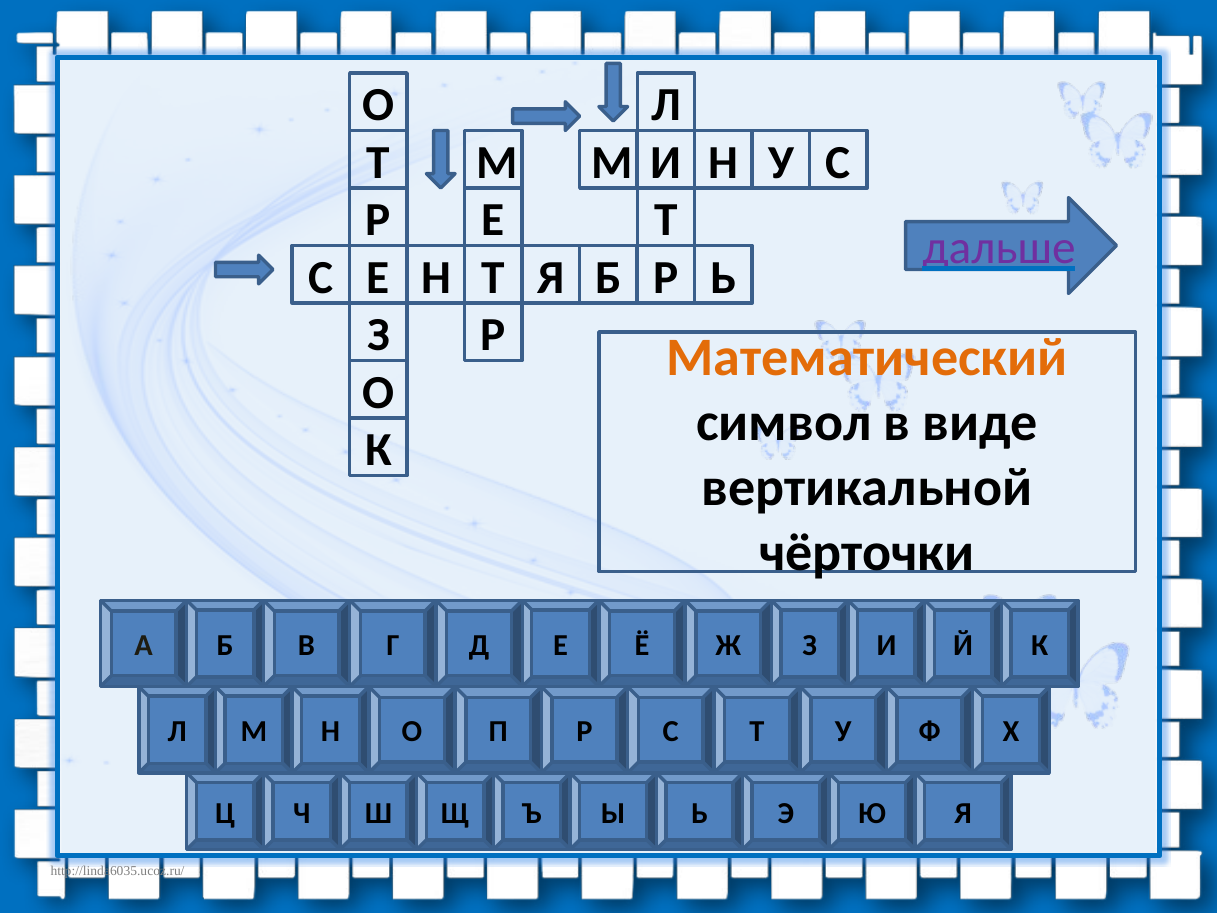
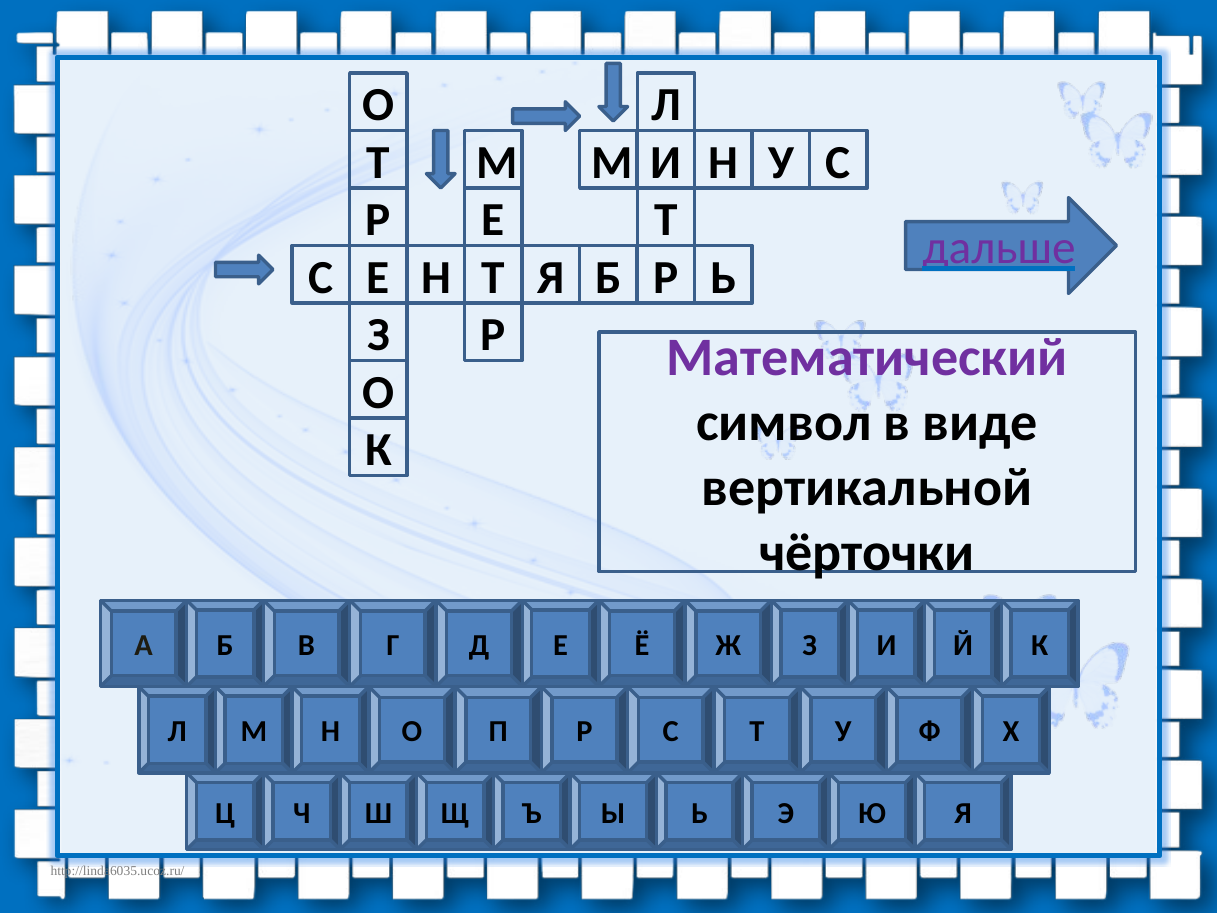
Математический colour: orange -> purple (867, 358)
